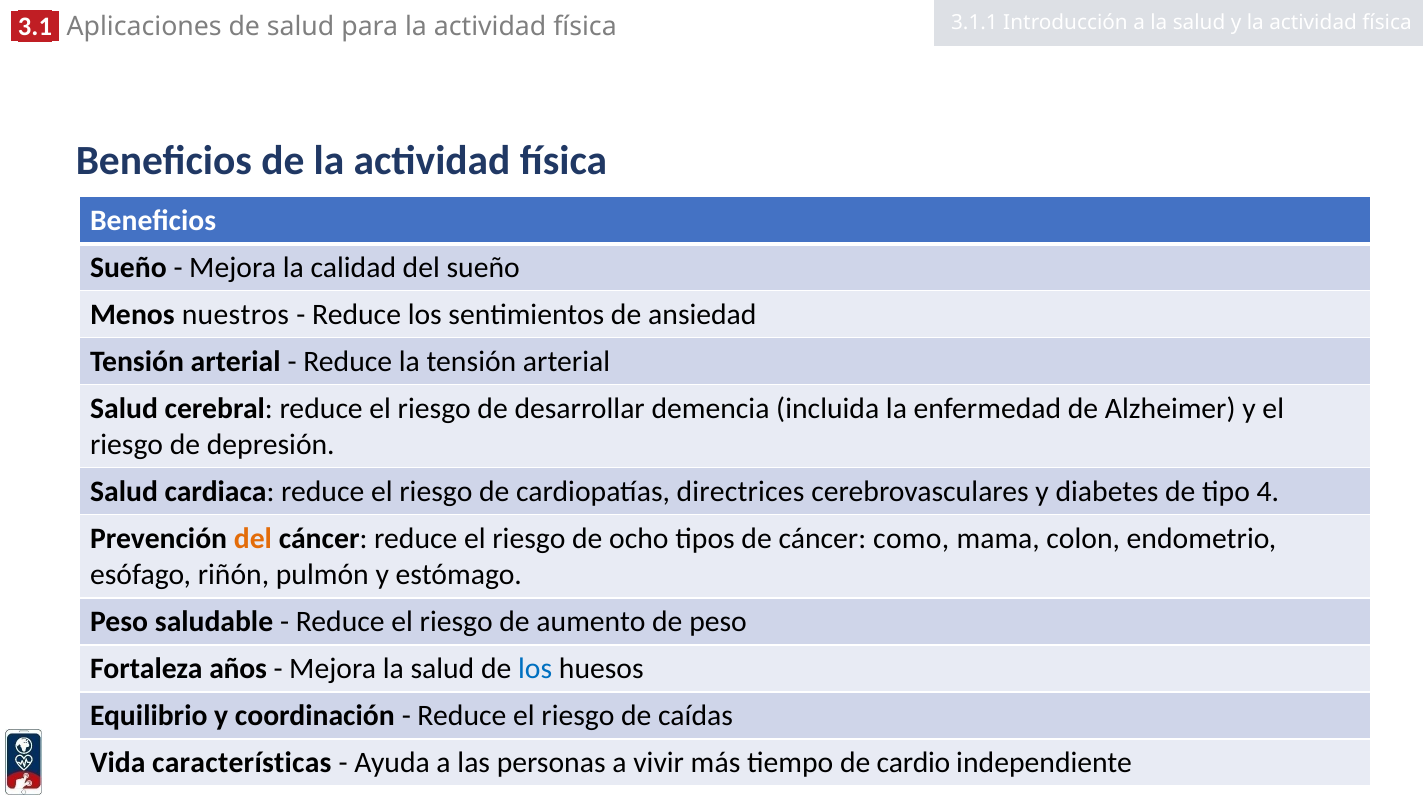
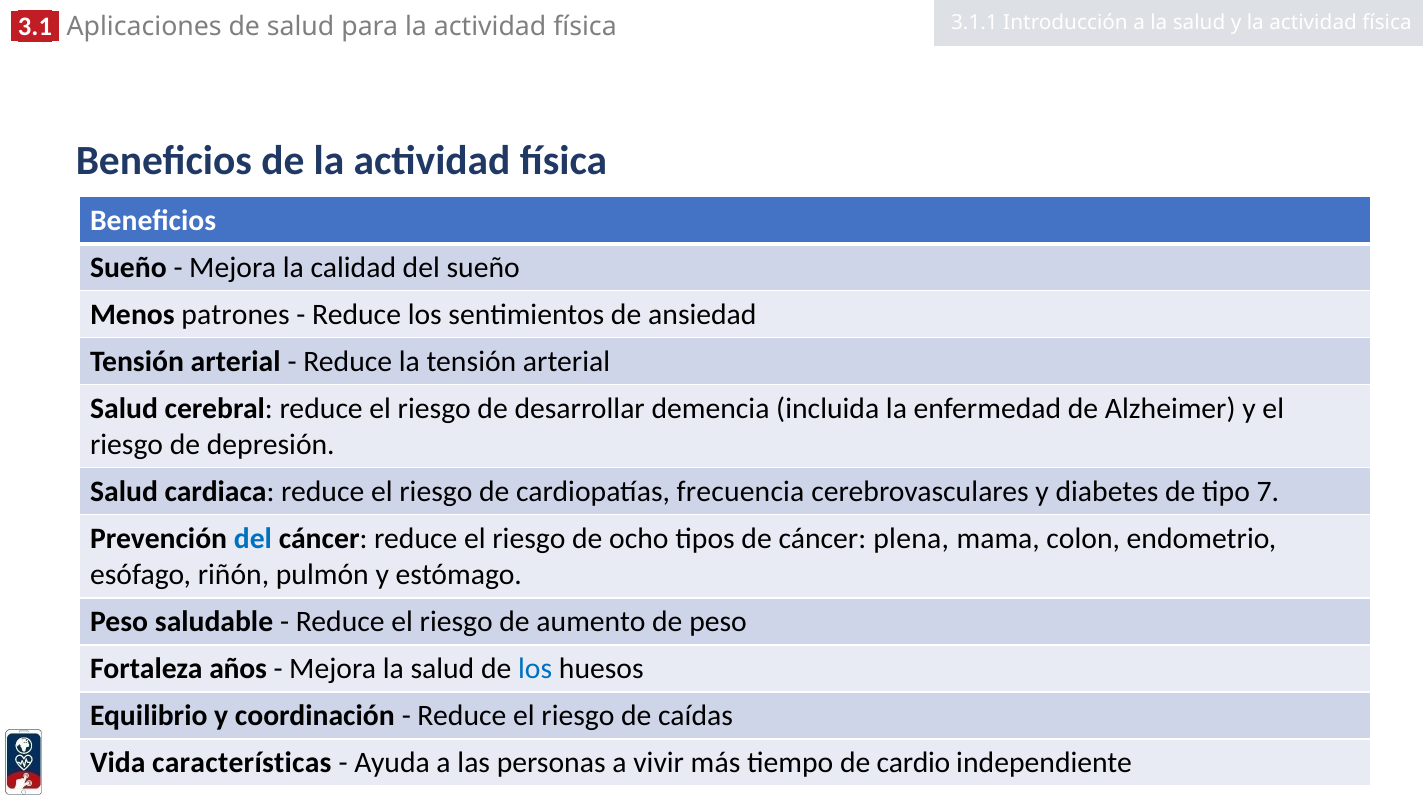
nuestros: nuestros -> patrones (235, 315)
directrices: directrices -> frecuencia (741, 492)
4: 4 -> 7 (1268, 492)
del colour: orange -> blue (253, 539)
como: como -> plena (911, 539)
